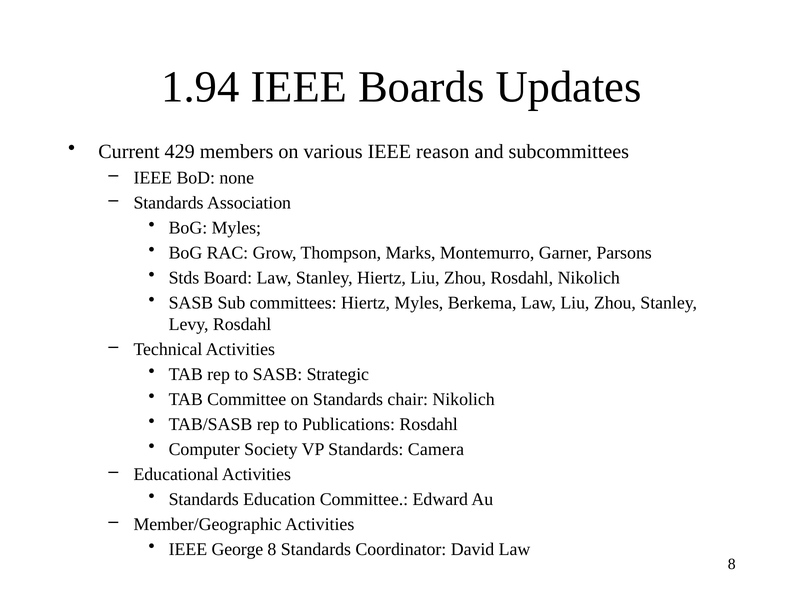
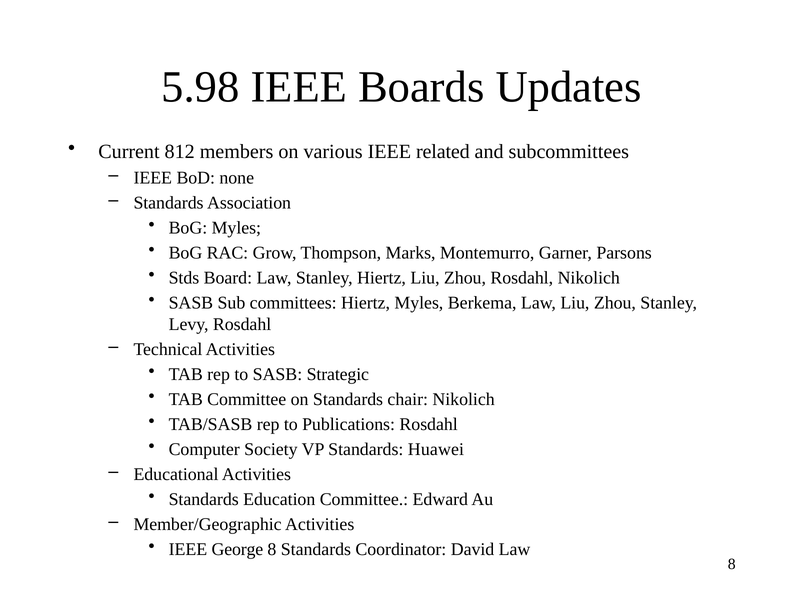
1.94: 1.94 -> 5.98 (200, 87)
429: 429 -> 812 (180, 151)
reason: reason -> related (443, 151)
Camera: Camera -> Huawei (436, 449)
